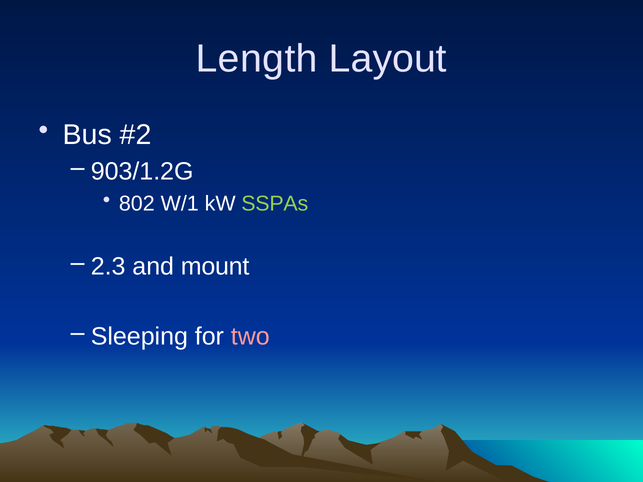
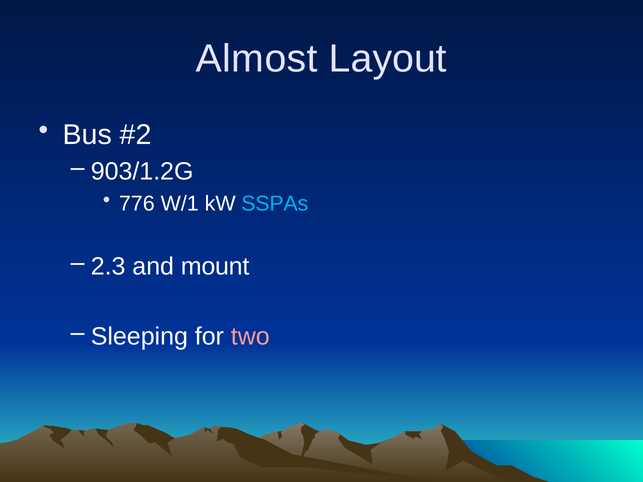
Length: Length -> Almost (257, 59)
802: 802 -> 776 (137, 204)
SSPAs colour: light green -> light blue (275, 204)
